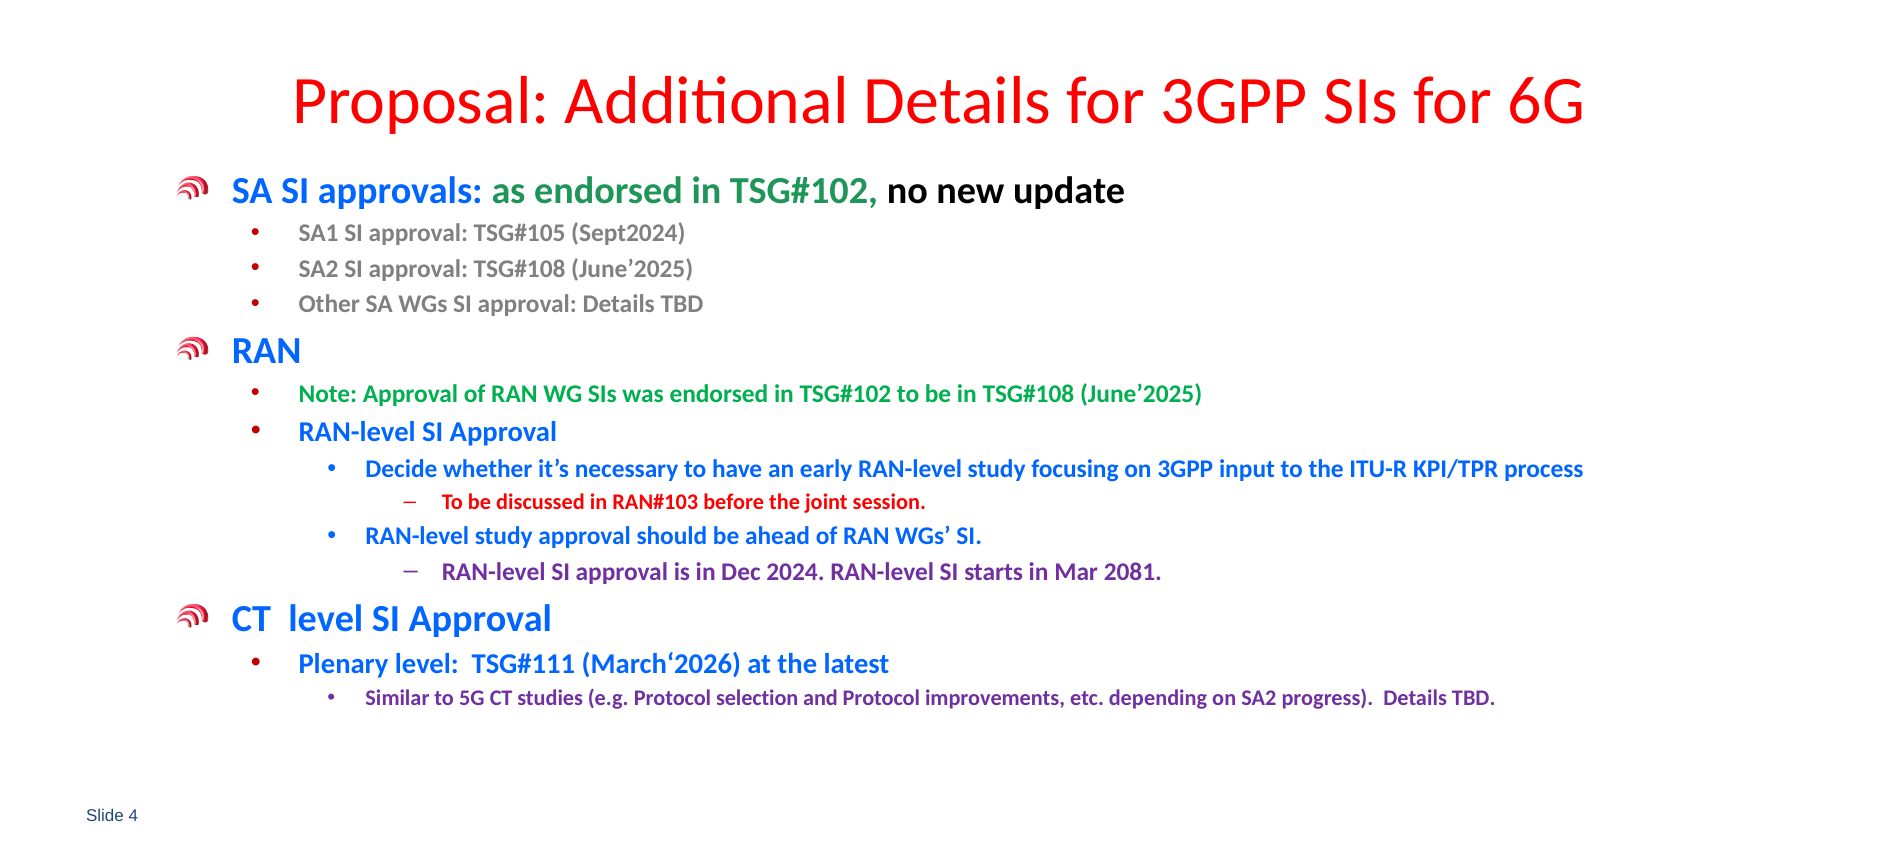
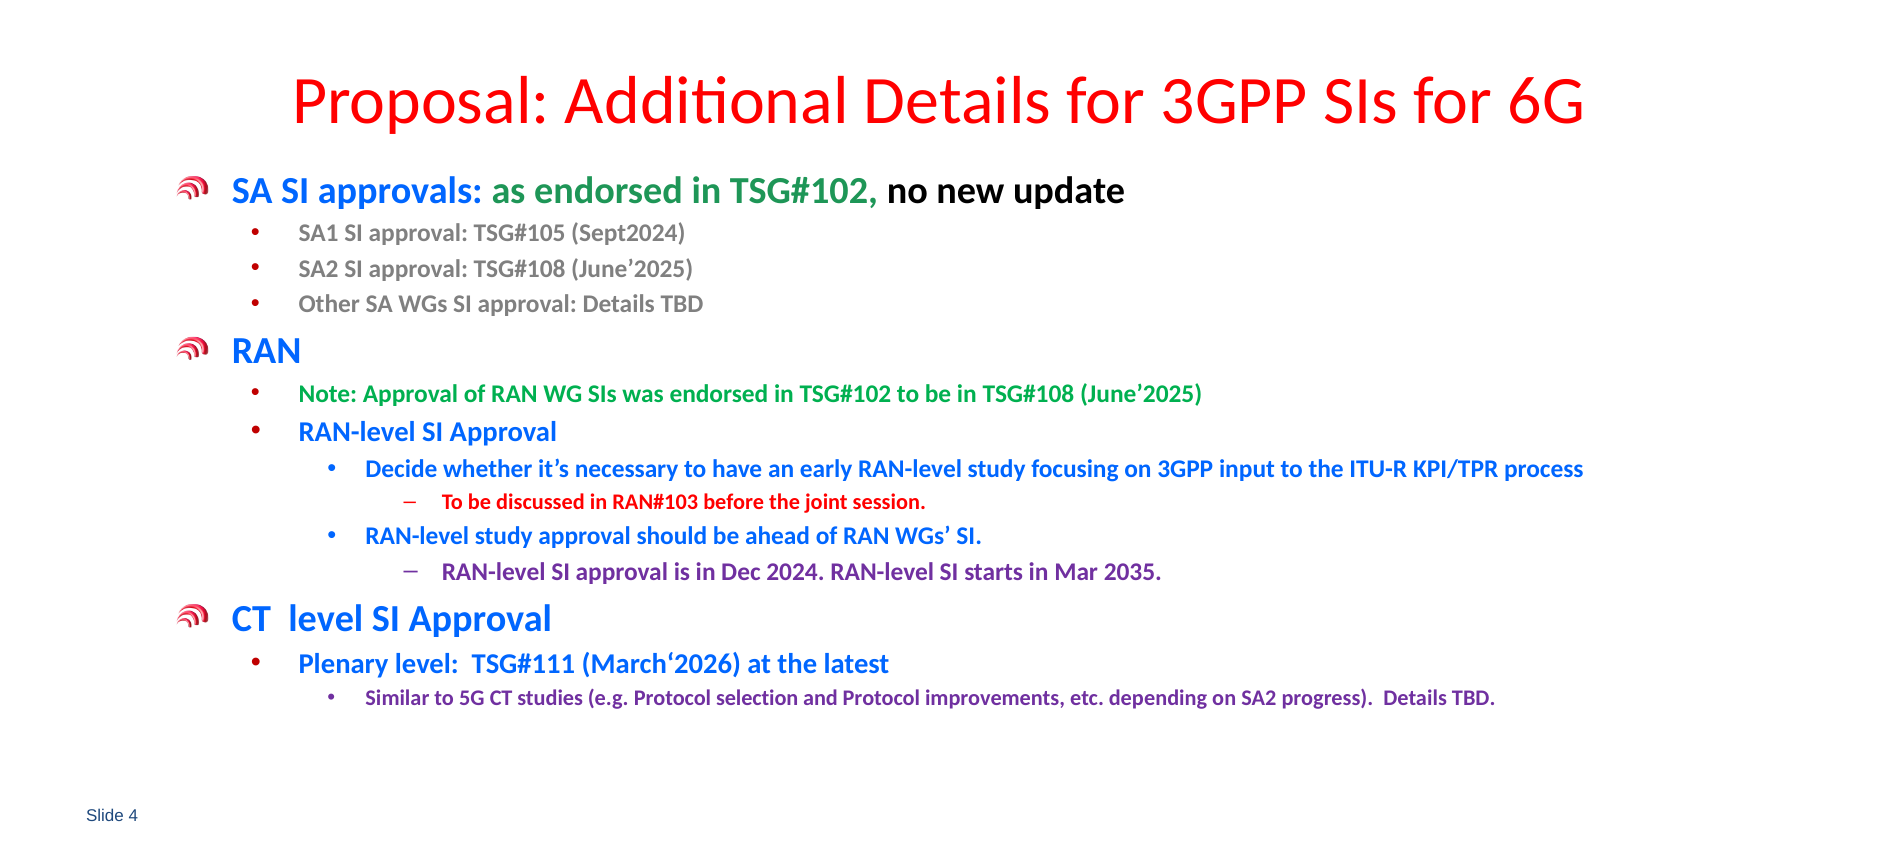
2081: 2081 -> 2035 (1133, 572)
